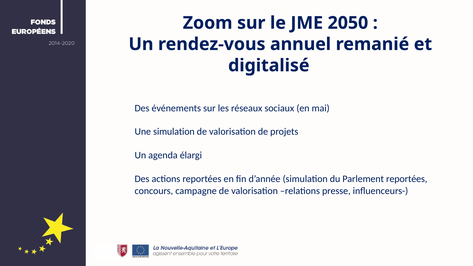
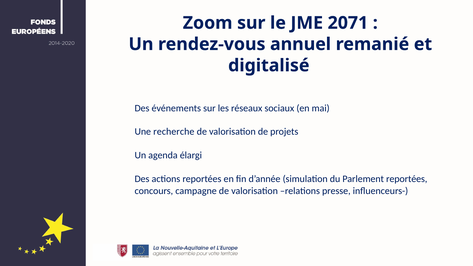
2050: 2050 -> 2071 (348, 23)
Une simulation: simulation -> recherche (174, 132)
